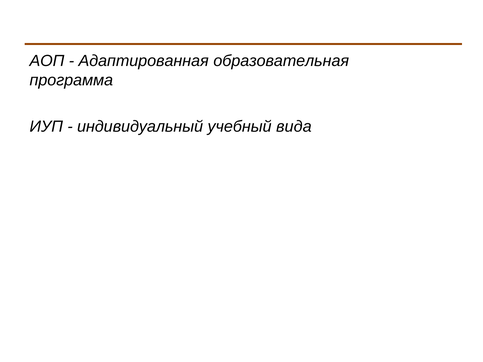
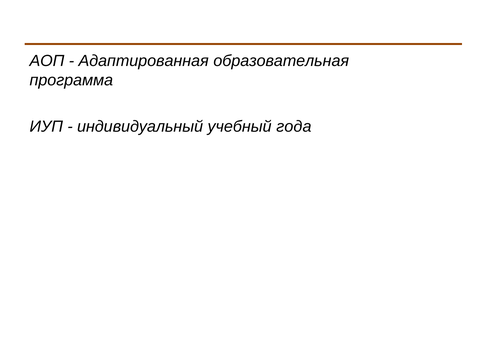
вида: вида -> года (294, 127)
